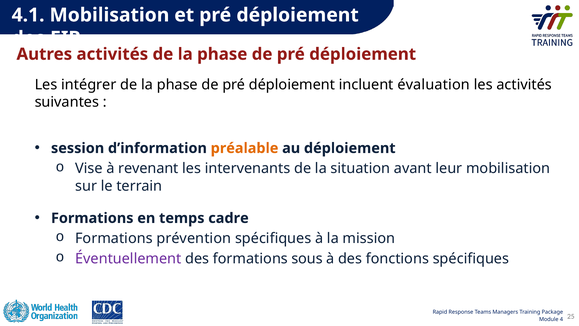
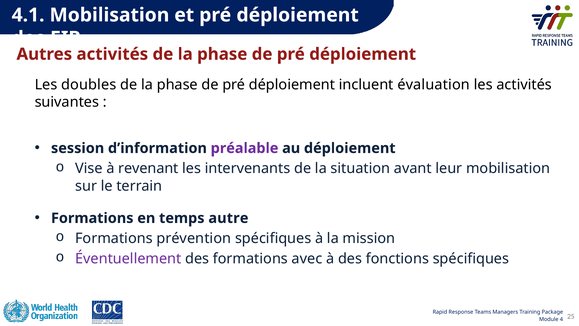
intégrer: intégrer -> doubles (89, 85)
préalable colour: orange -> purple (245, 148)
cadre: cadre -> autre (228, 218)
sous: sous -> avec (307, 258)
